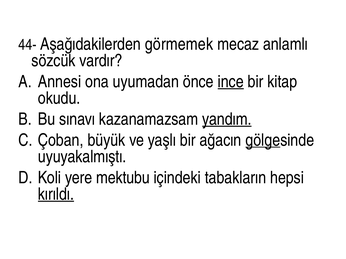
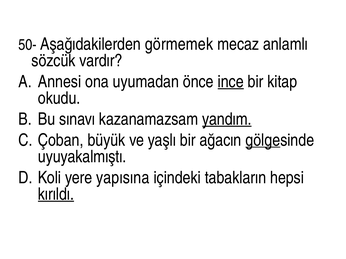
44-: 44- -> 50- (28, 45)
mektubu: mektubu -> yapısına (123, 178)
